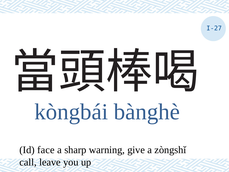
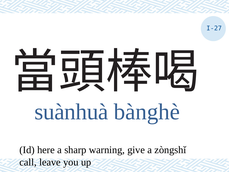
kòngbái: kòngbái -> suànhuà (71, 112)
face: face -> here (46, 150)
